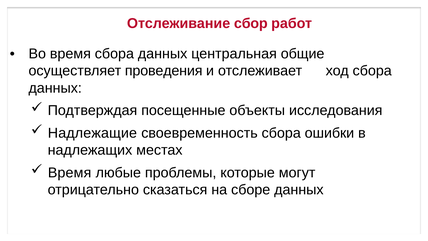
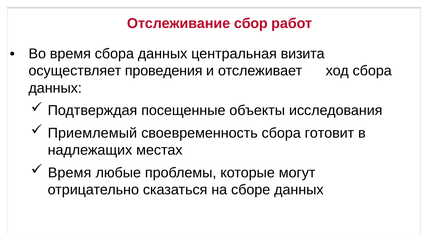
общие: общие -> визита (303, 54)
Надлежащие: Надлежащие -> Приемлемый (92, 133)
ошибки: ошибки -> готовит (329, 133)
